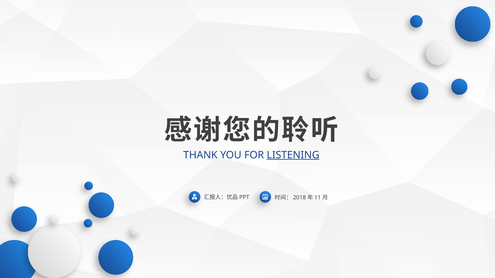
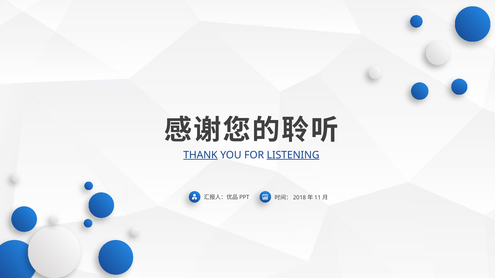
THANK underline: none -> present (200, 155)
